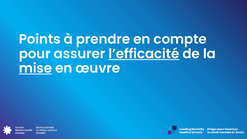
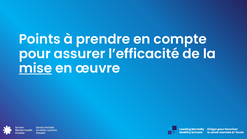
l’efficacité underline: present -> none (144, 54)
